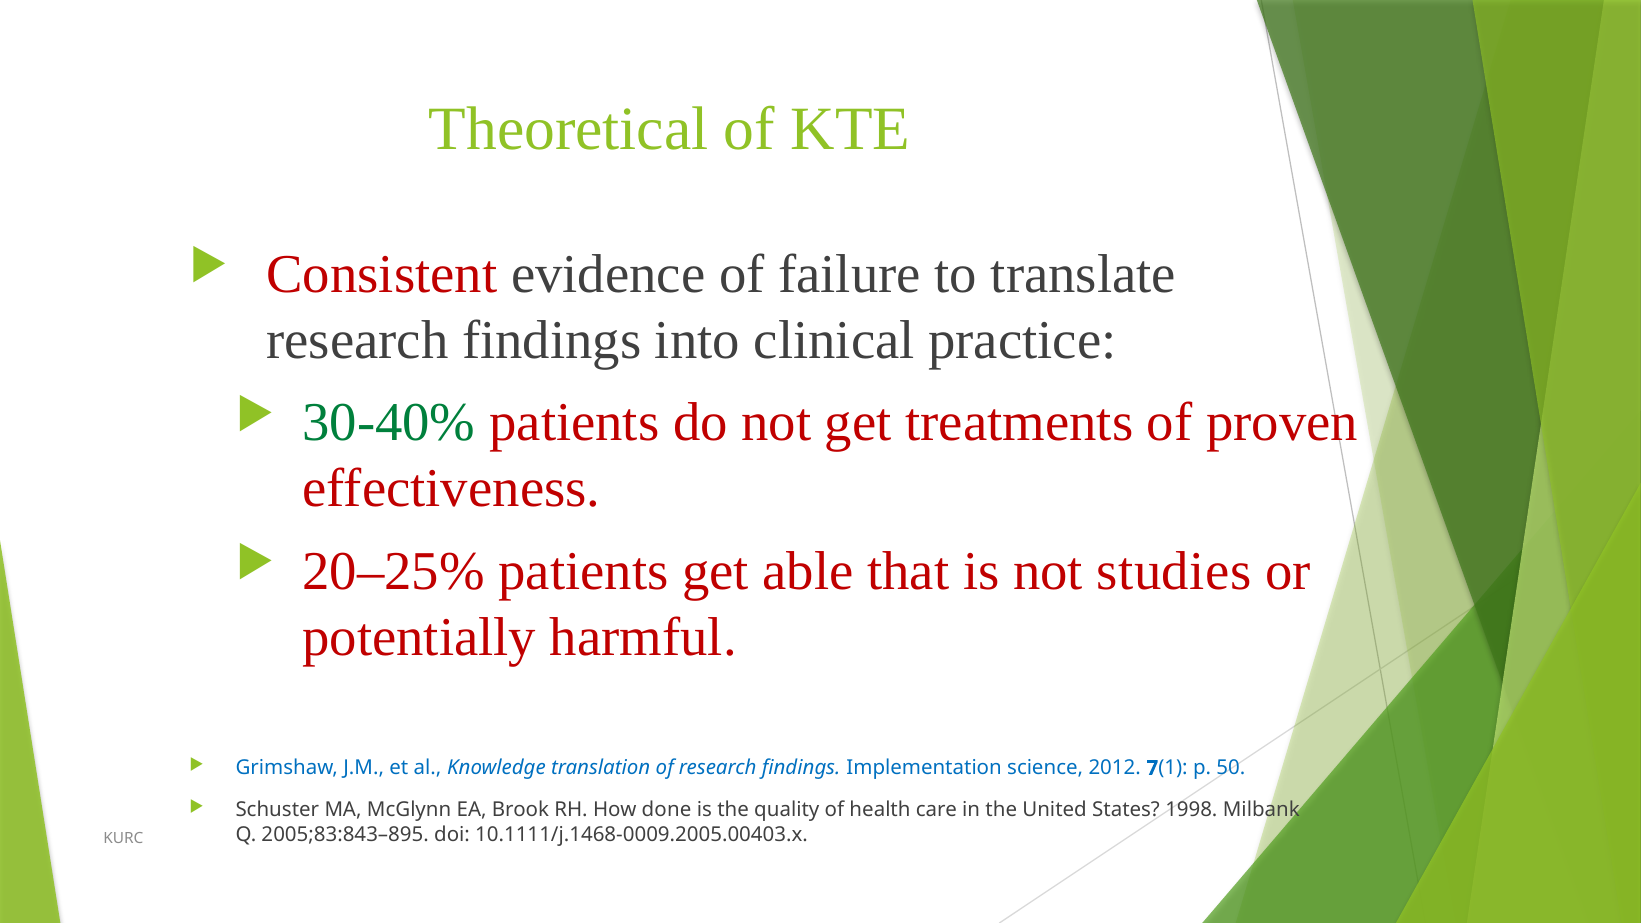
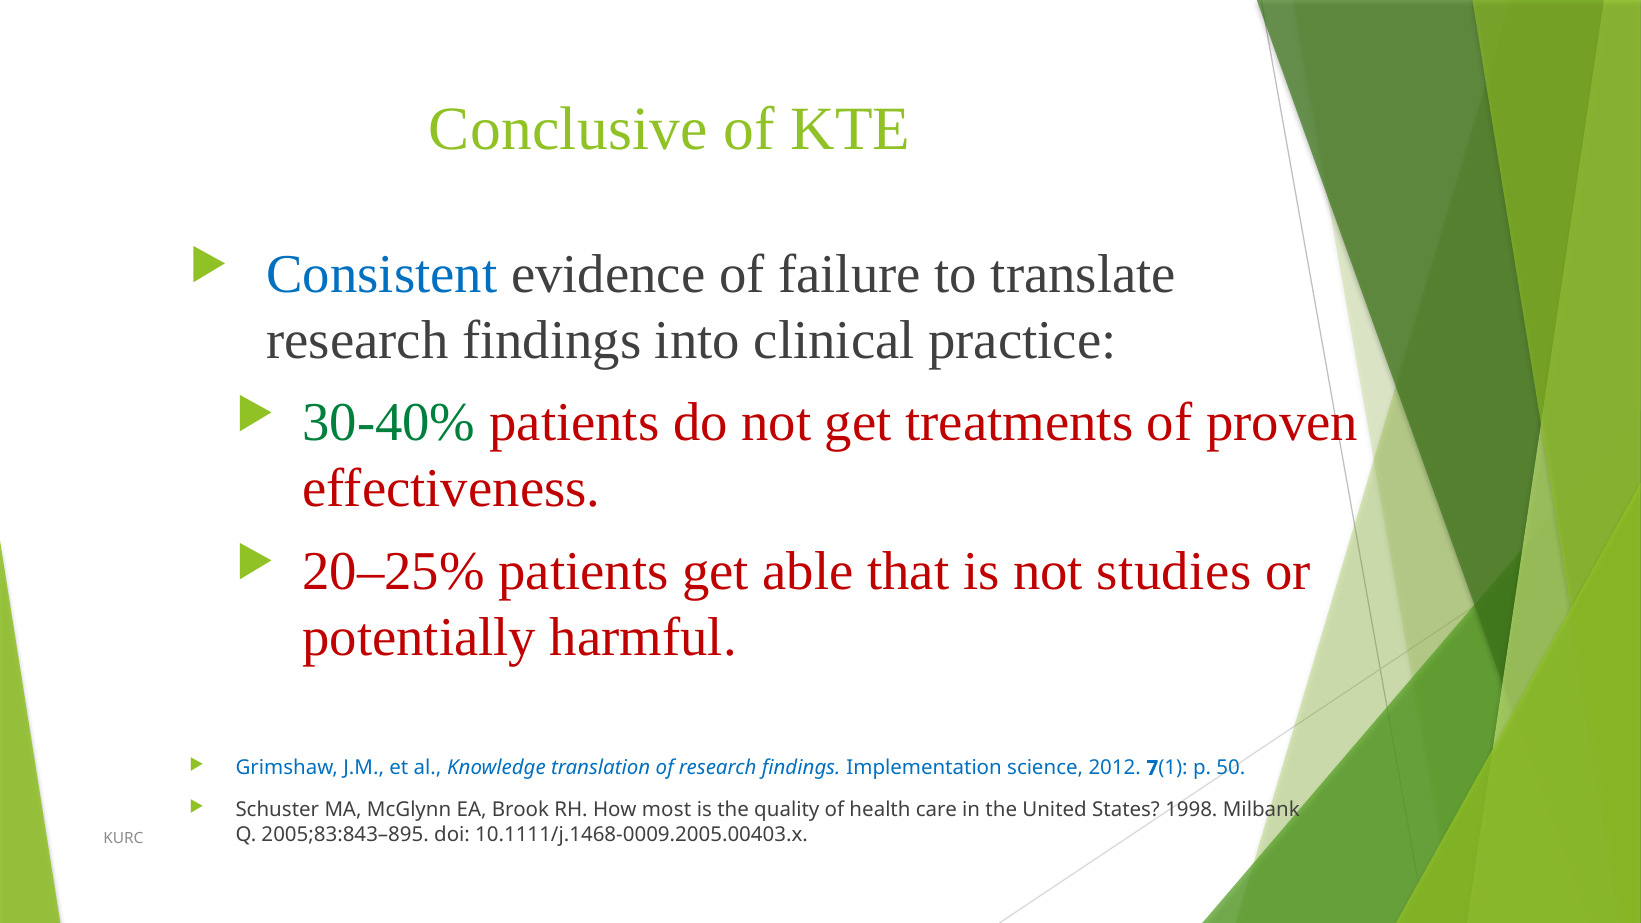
Theoretical: Theoretical -> Conclusive (569, 129)
Consistent colour: red -> blue (382, 274)
done: done -> most (667, 810)
